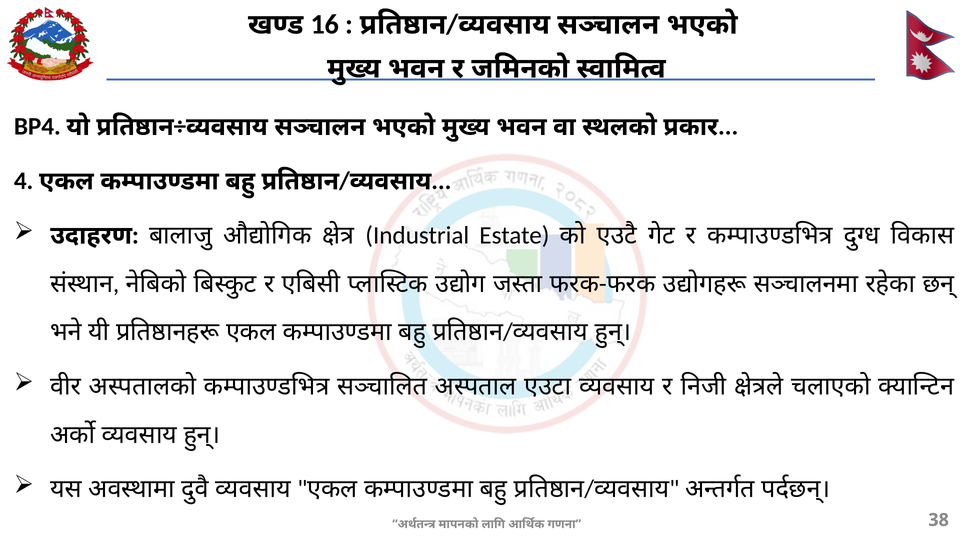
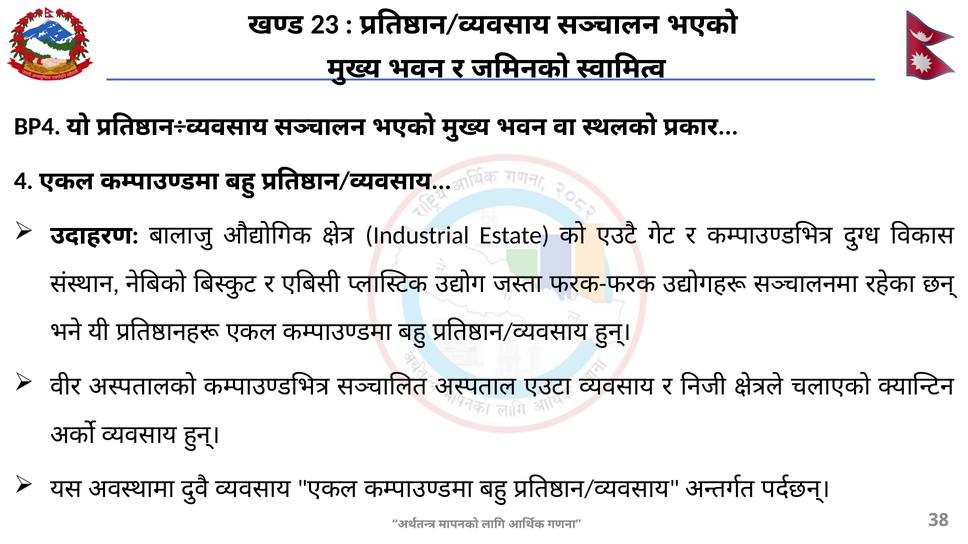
16: 16 -> 23 (325, 24)
